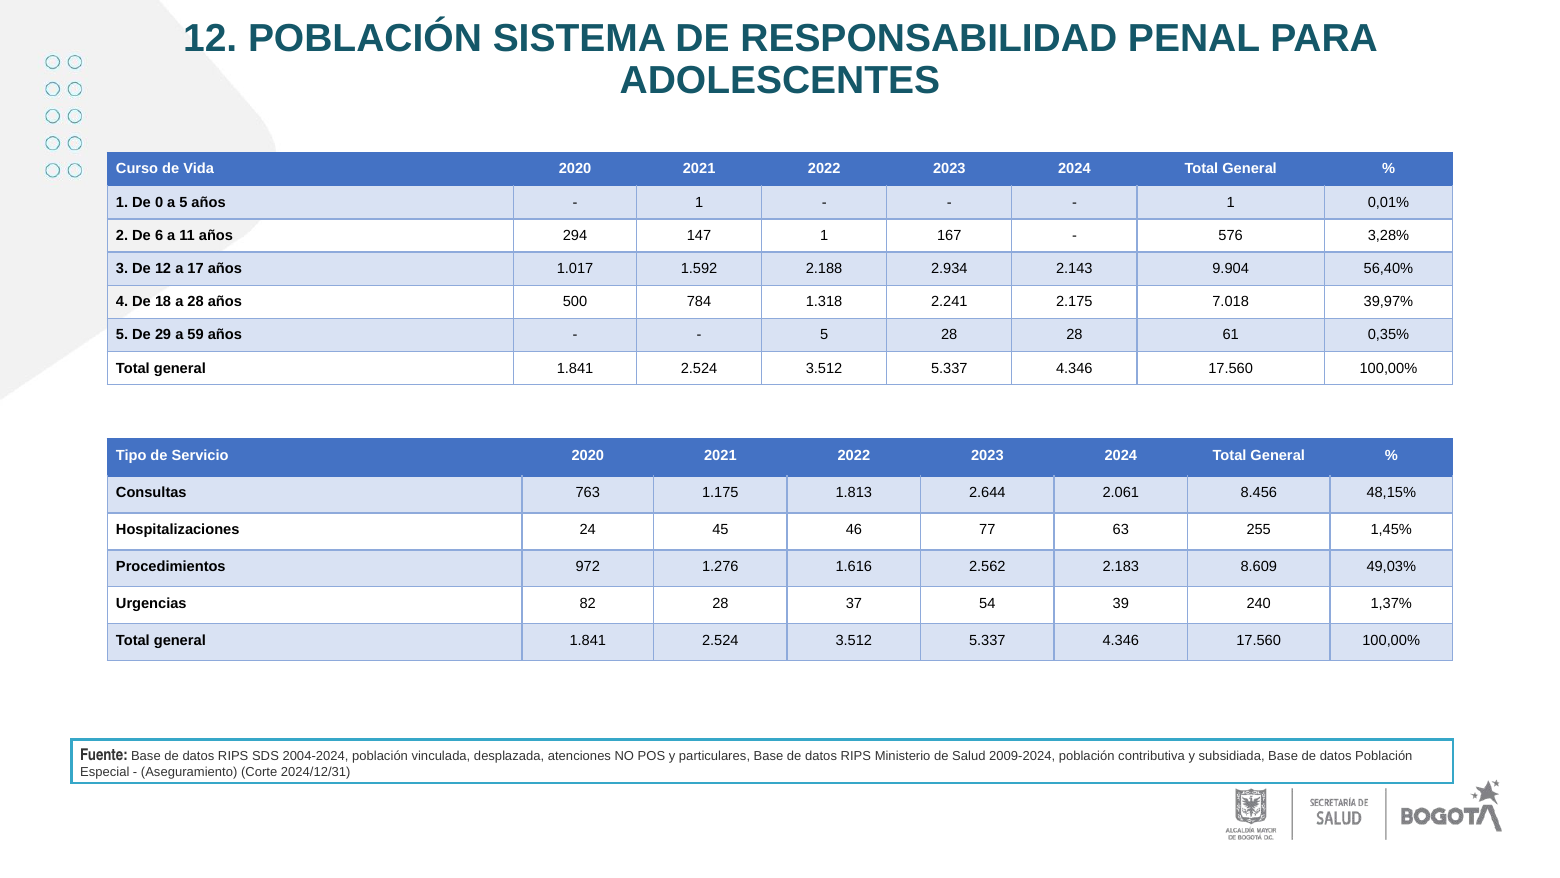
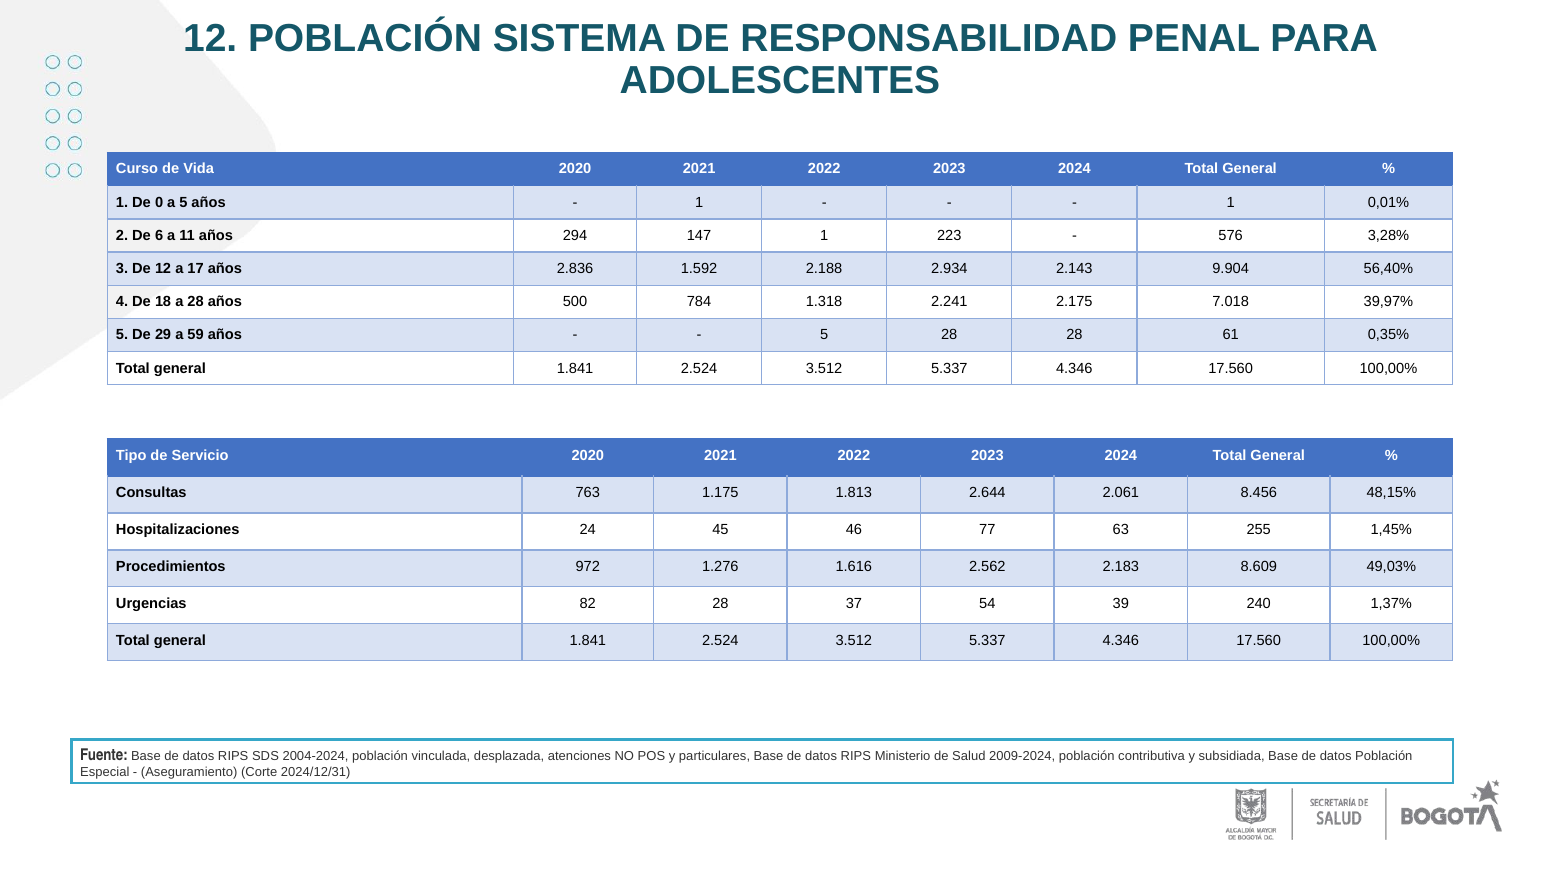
167: 167 -> 223 (949, 235)
1.017: 1.017 -> 2.836 (575, 269)
